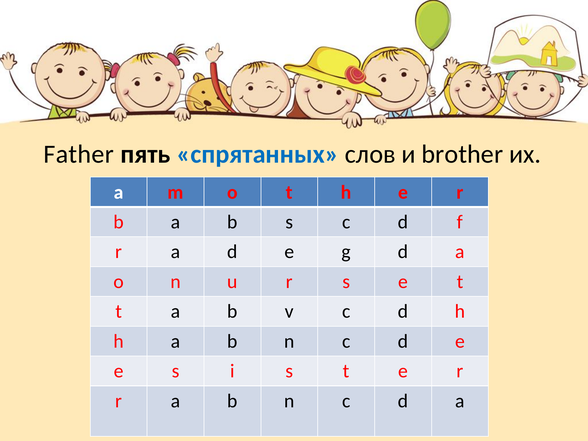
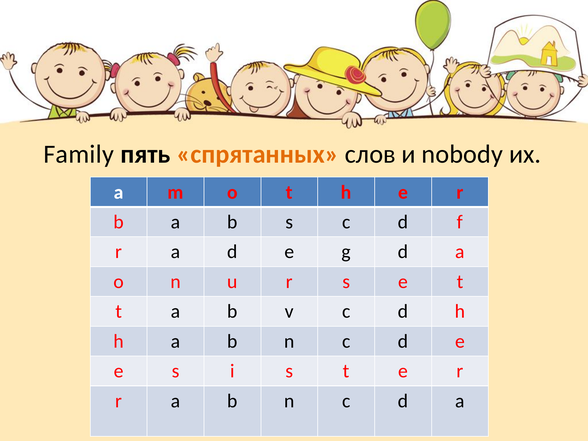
Father: Father -> Family (79, 154)
спрятанных colour: blue -> orange (258, 154)
brother: brother -> nobody (462, 154)
